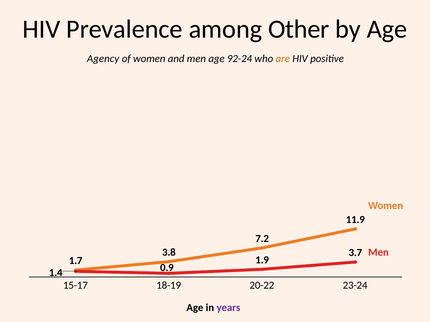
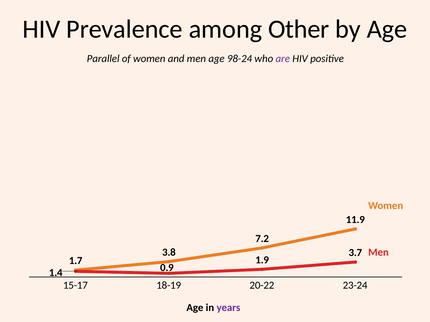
Agency: Agency -> Parallel (103, 59)
92-24: 92-24 -> 98-24 (240, 59)
are colour: orange -> purple (283, 59)
